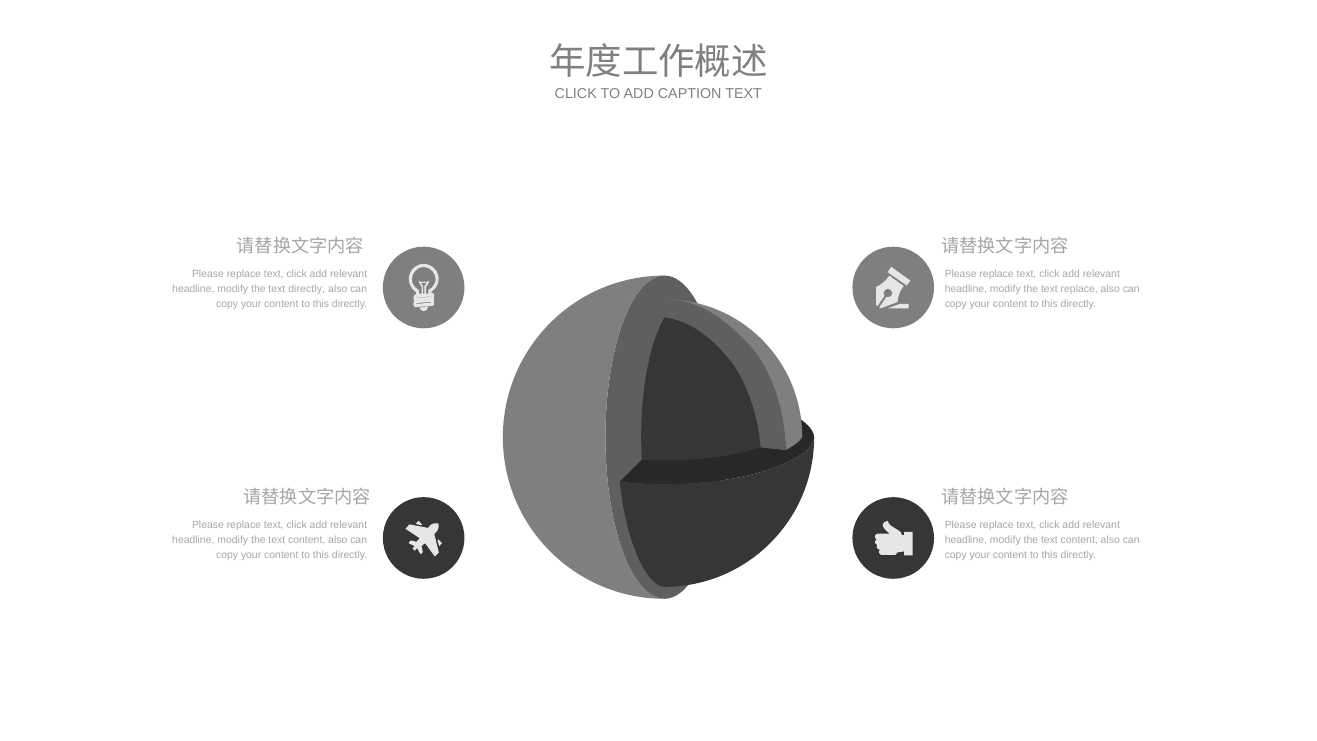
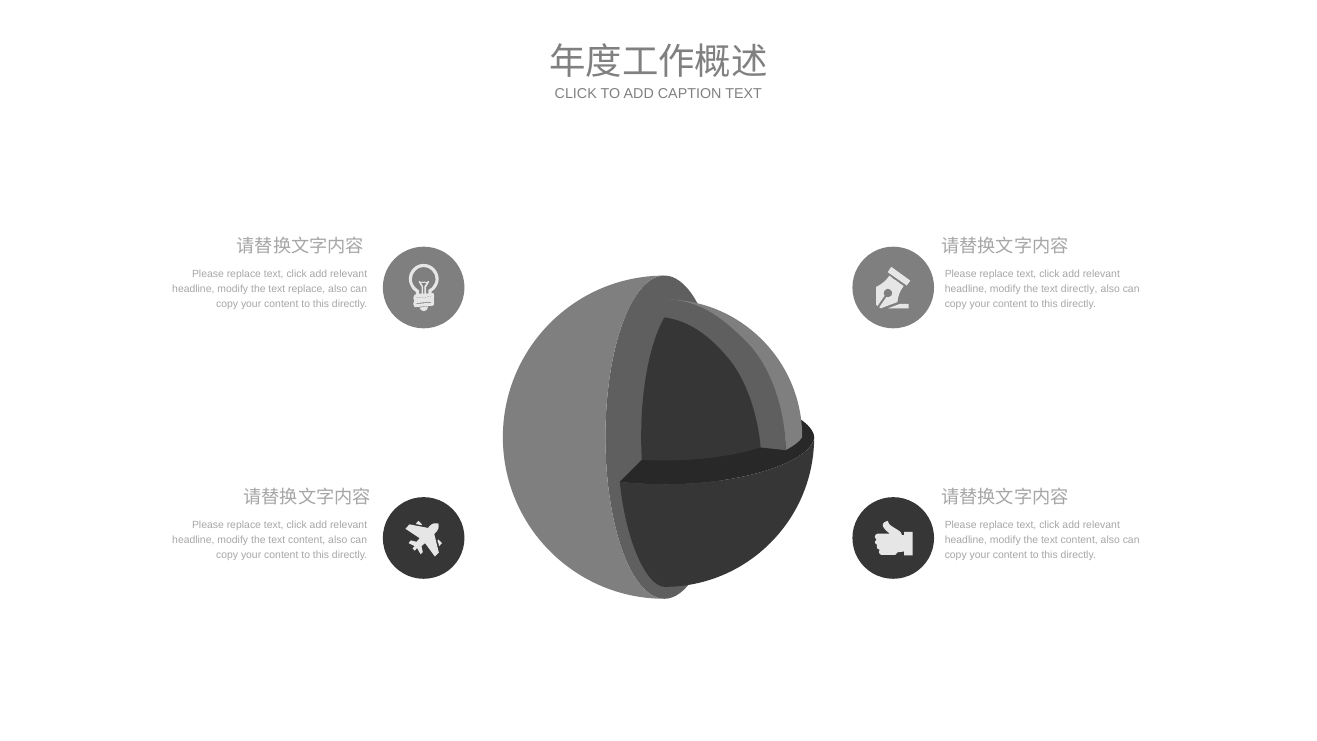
text directly: directly -> replace (307, 289)
text replace: replace -> directly (1079, 289)
